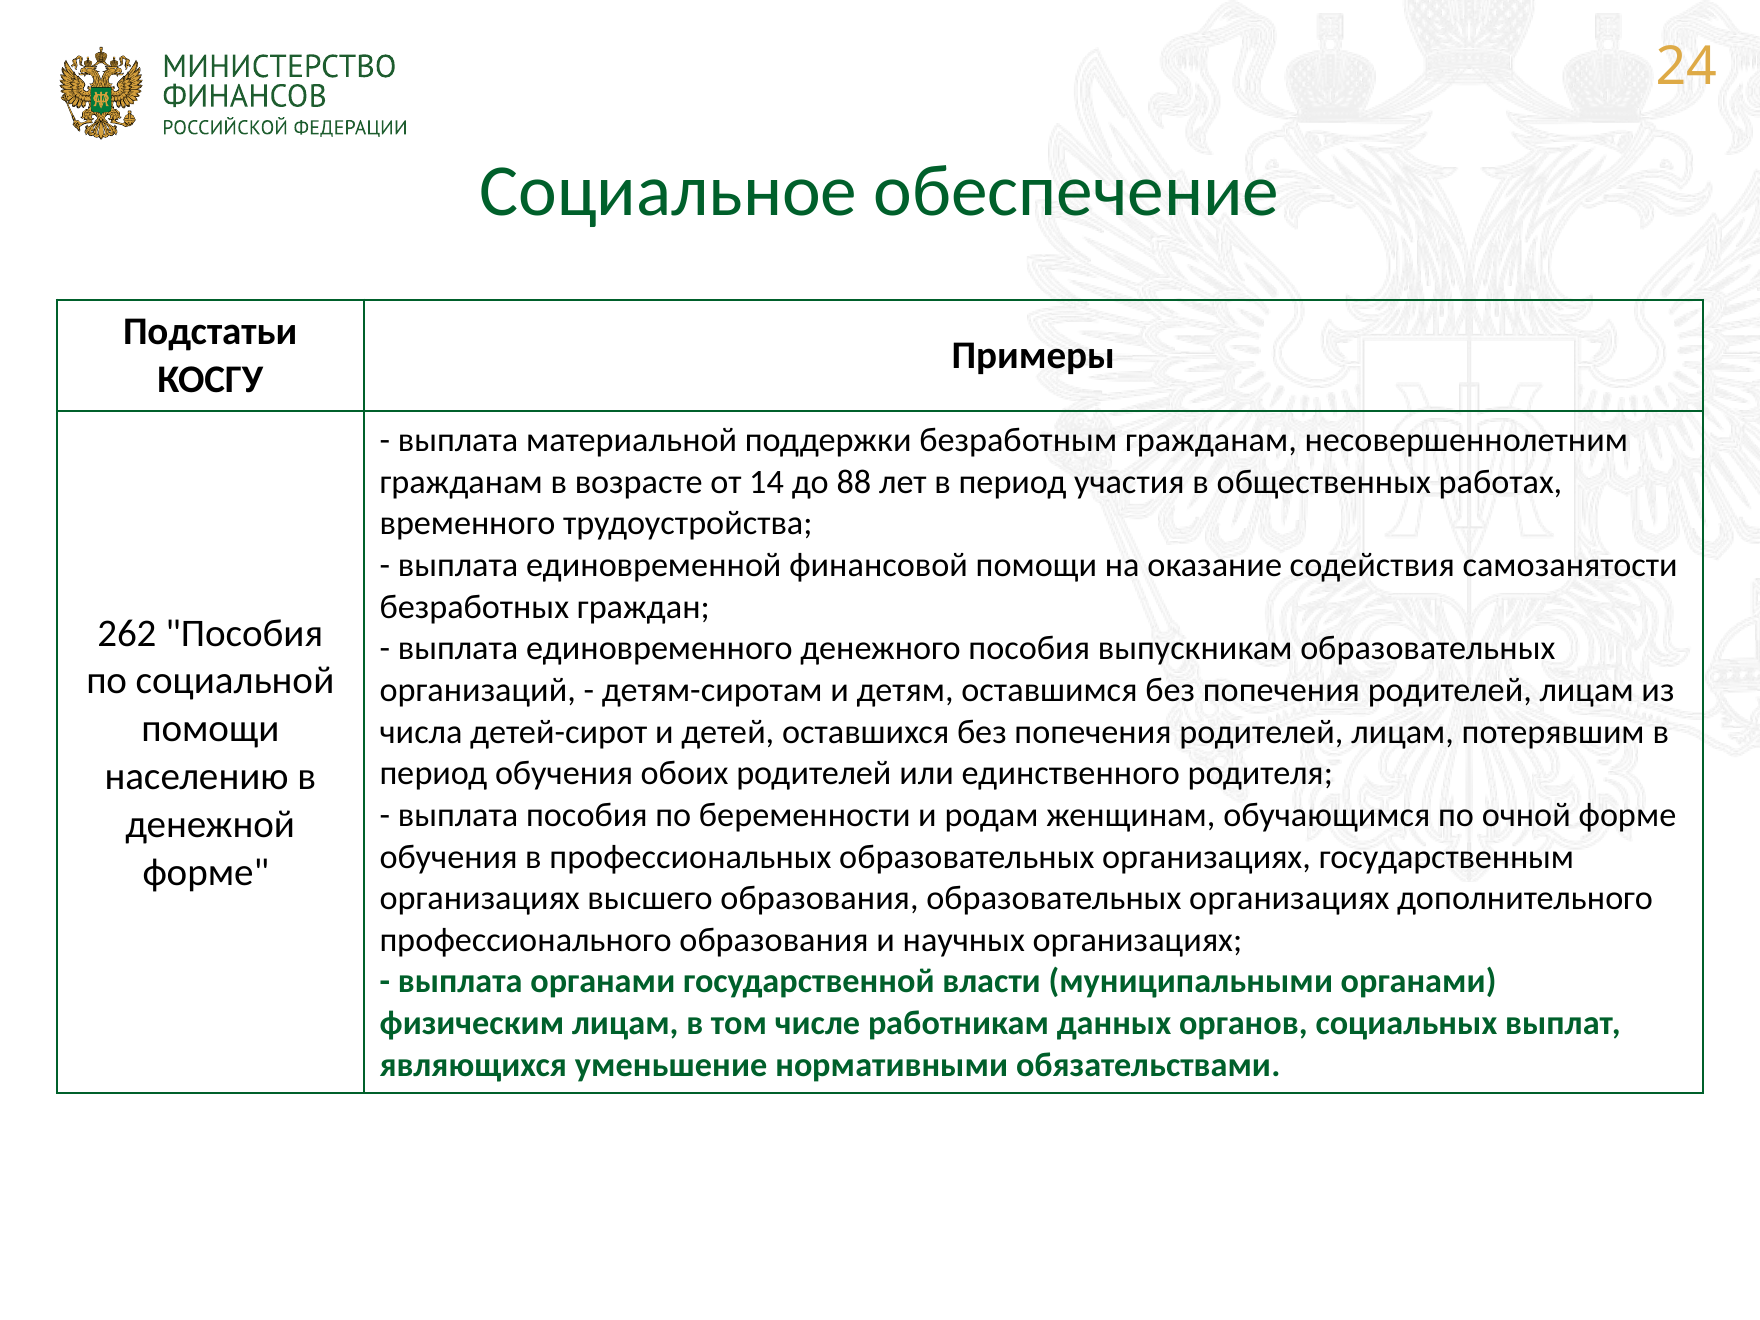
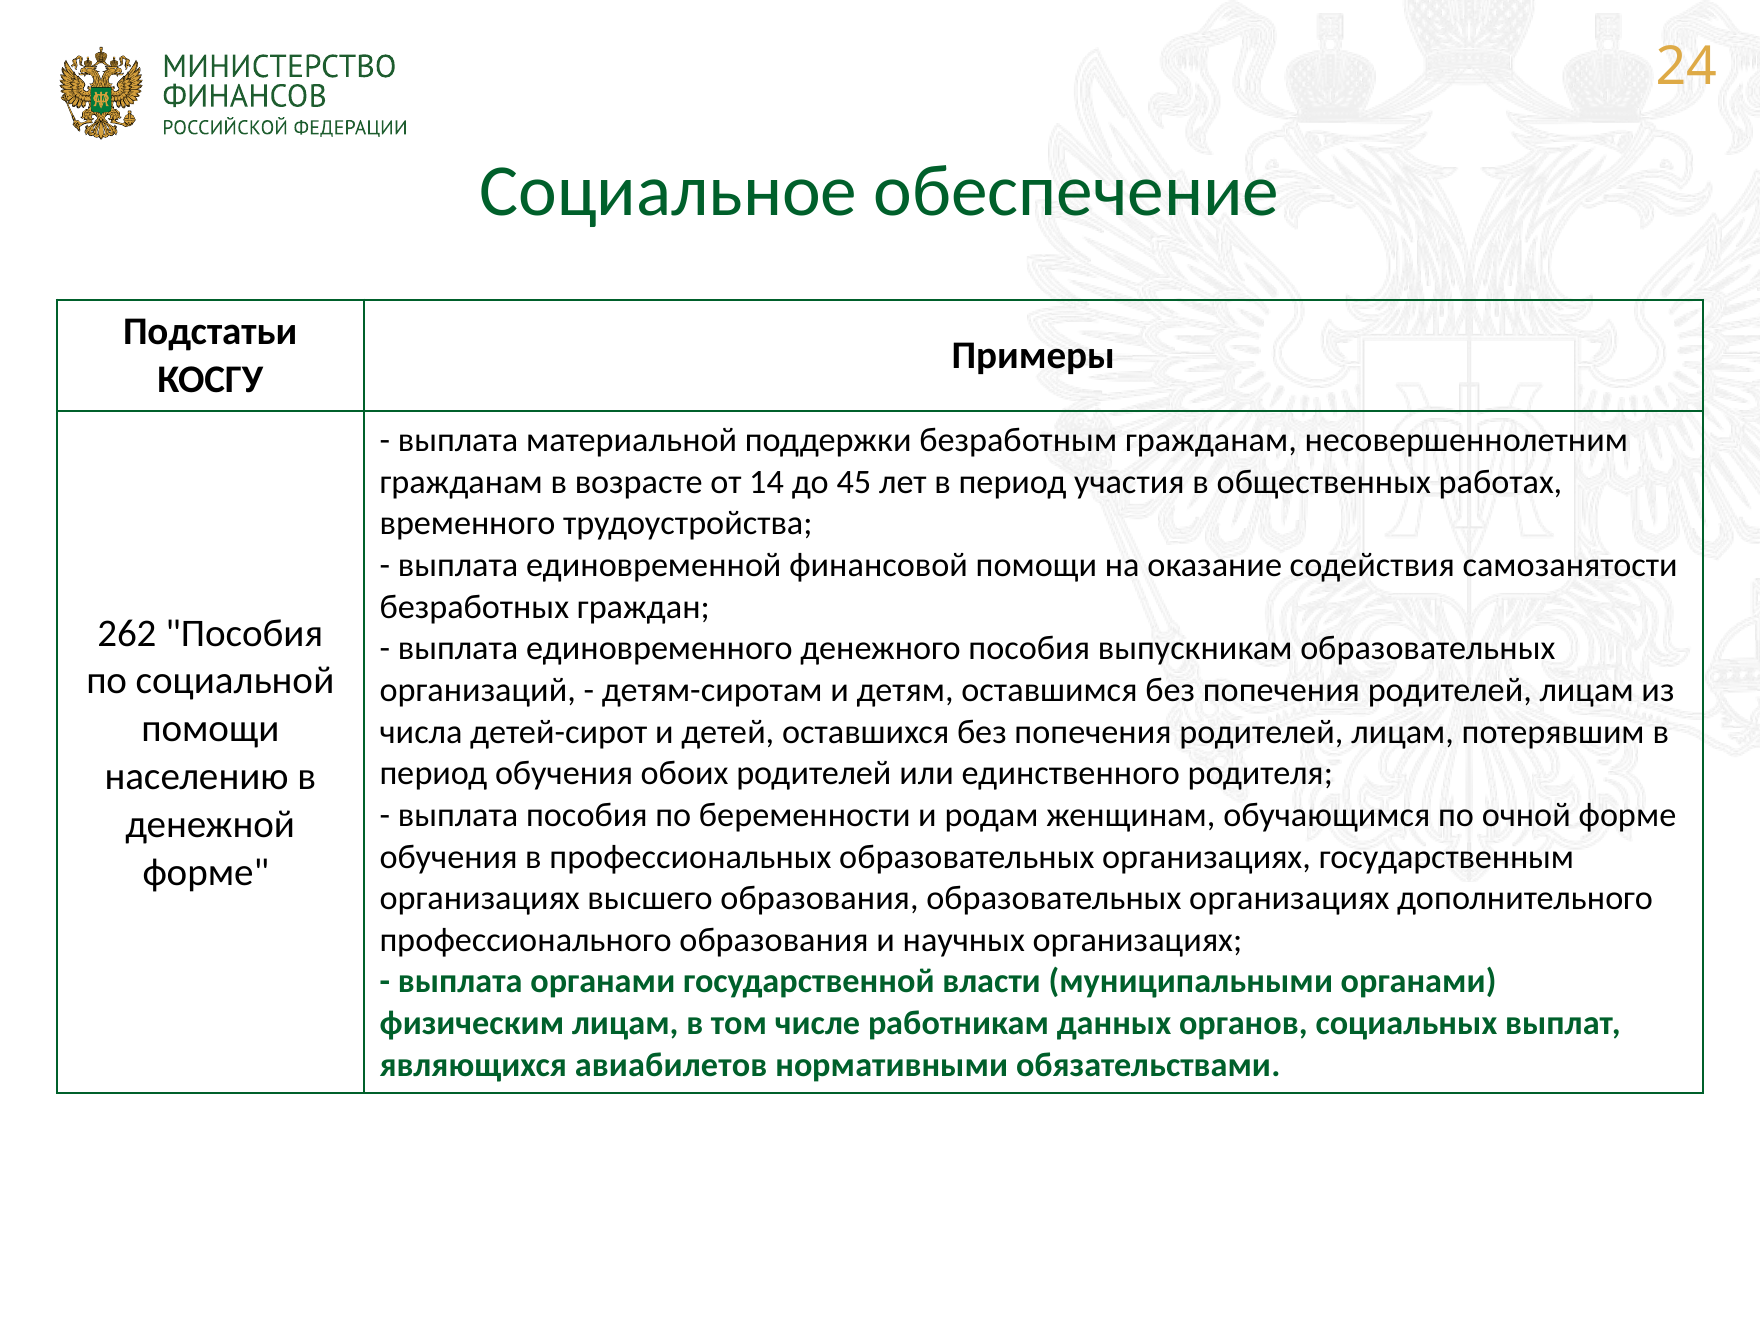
88: 88 -> 45 (854, 482)
уменьшение: уменьшение -> авиабилетов (671, 1065)
